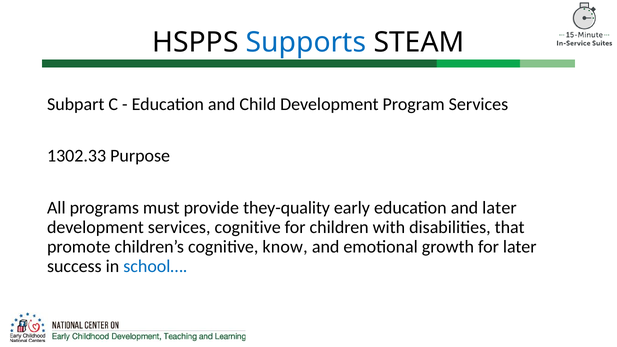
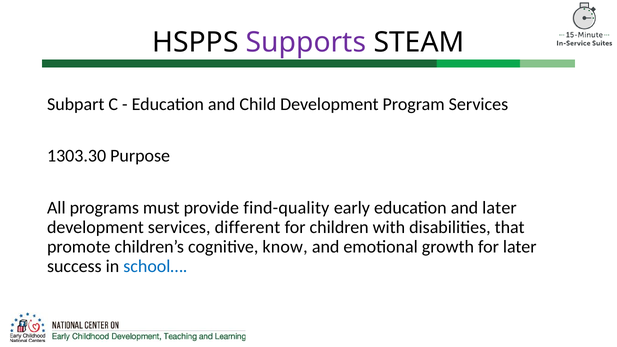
Supports colour: blue -> purple (306, 43)
1302.33: 1302.33 -> 1303.30 (77, 156)
they-quality: they-quality -> find-quality (286, 208)
services cognitive: cognitive -> different (248, 227)
